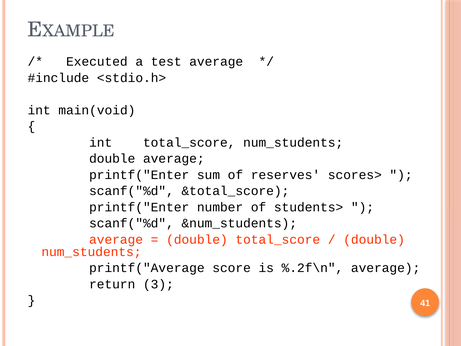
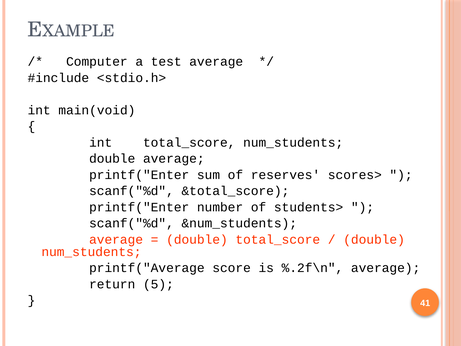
Executed: Executed -> Computer (97, 62)
3: 3 -> 5 (158, 284)
